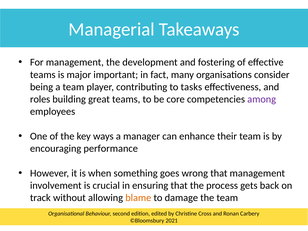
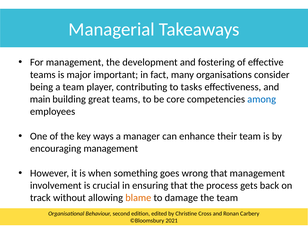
roles: roles -> main (40, 99)
among colour: purple -> blue (262, 99)
encouraging performance: performance -> management (111, 149)
